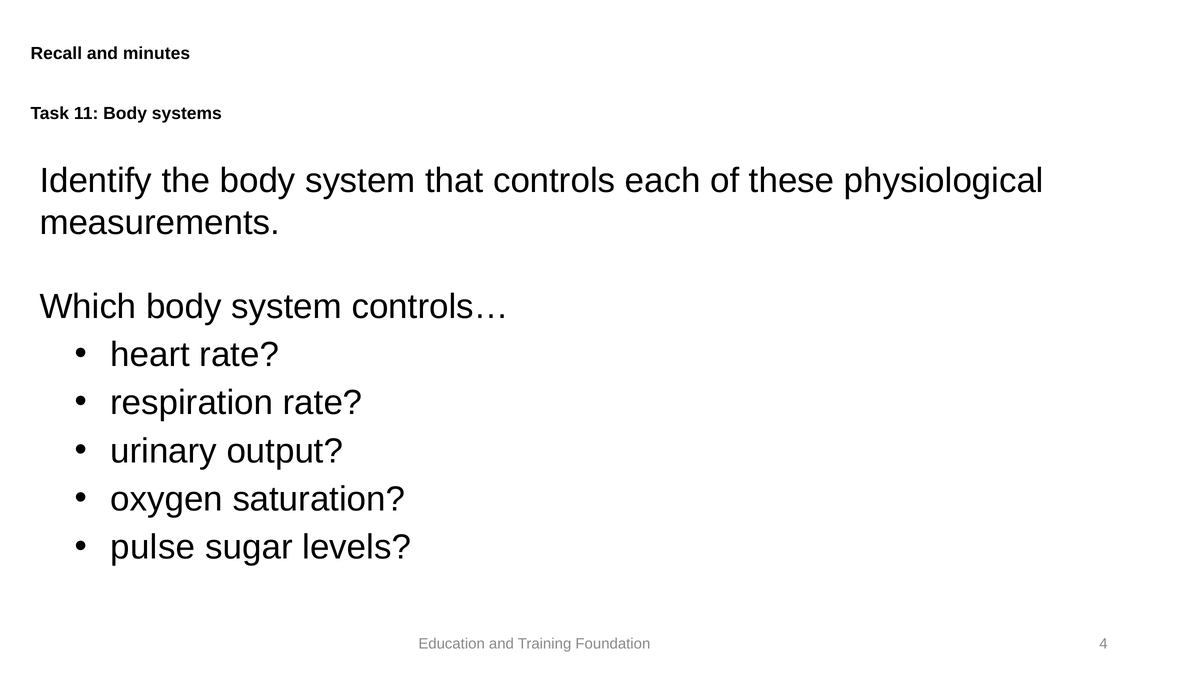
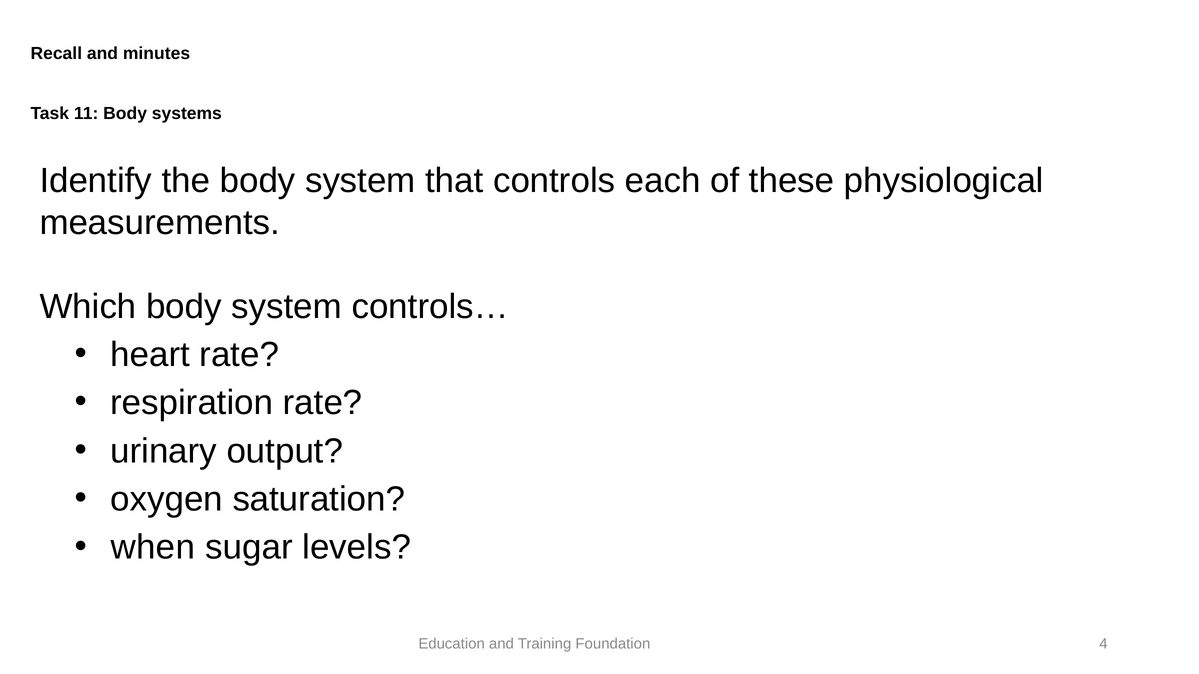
pulse: pulse -> when (153, 548)
